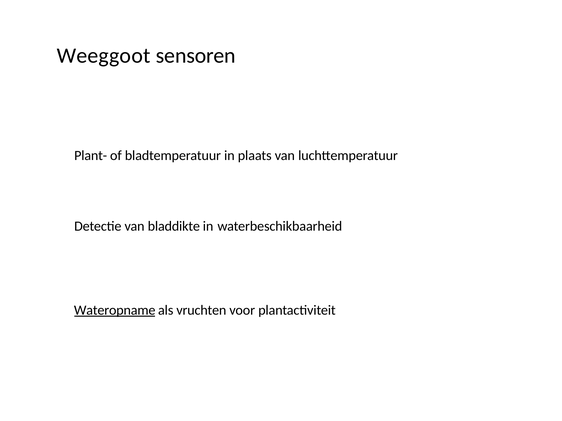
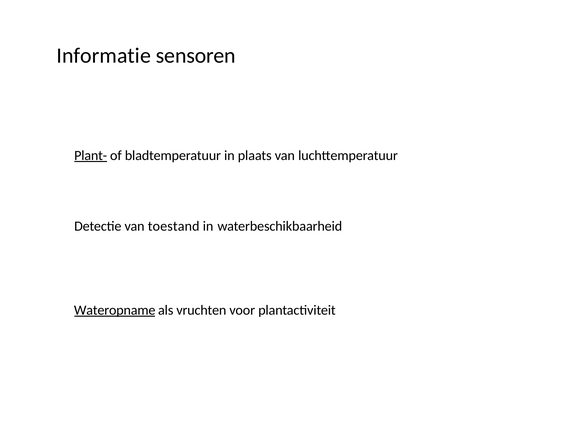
Weeggoot: Weeggoot -> Informatie (104, 56)
Plant- underline: none -> present (91, 156)
bladdikte: bladdikte -> toestand (174, 226)
